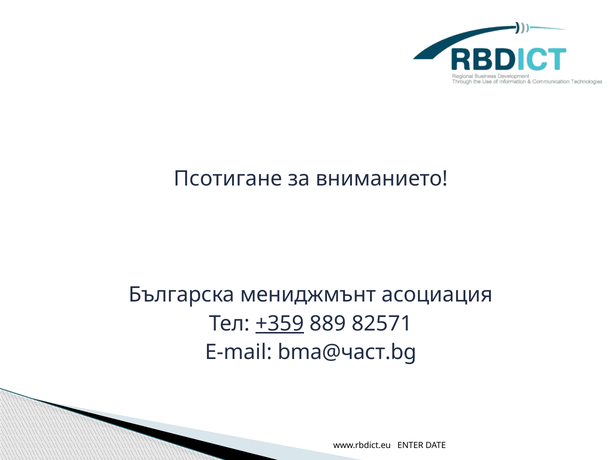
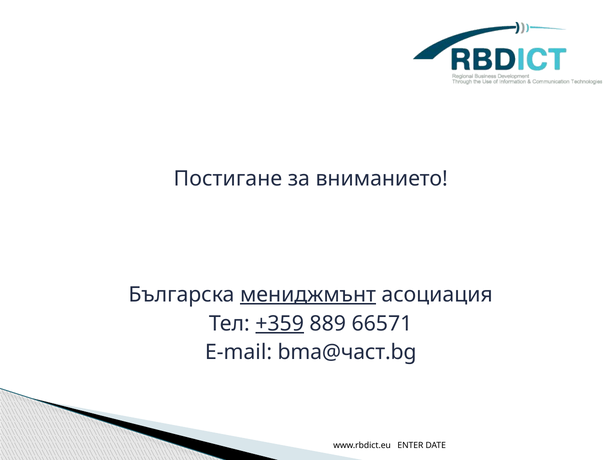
Псотигане: Псотигане -> Постигане (228, 179)
мениджмънт underline: none -> present (308, 295)
82571: 82571 -> 66571 (382, 324)
